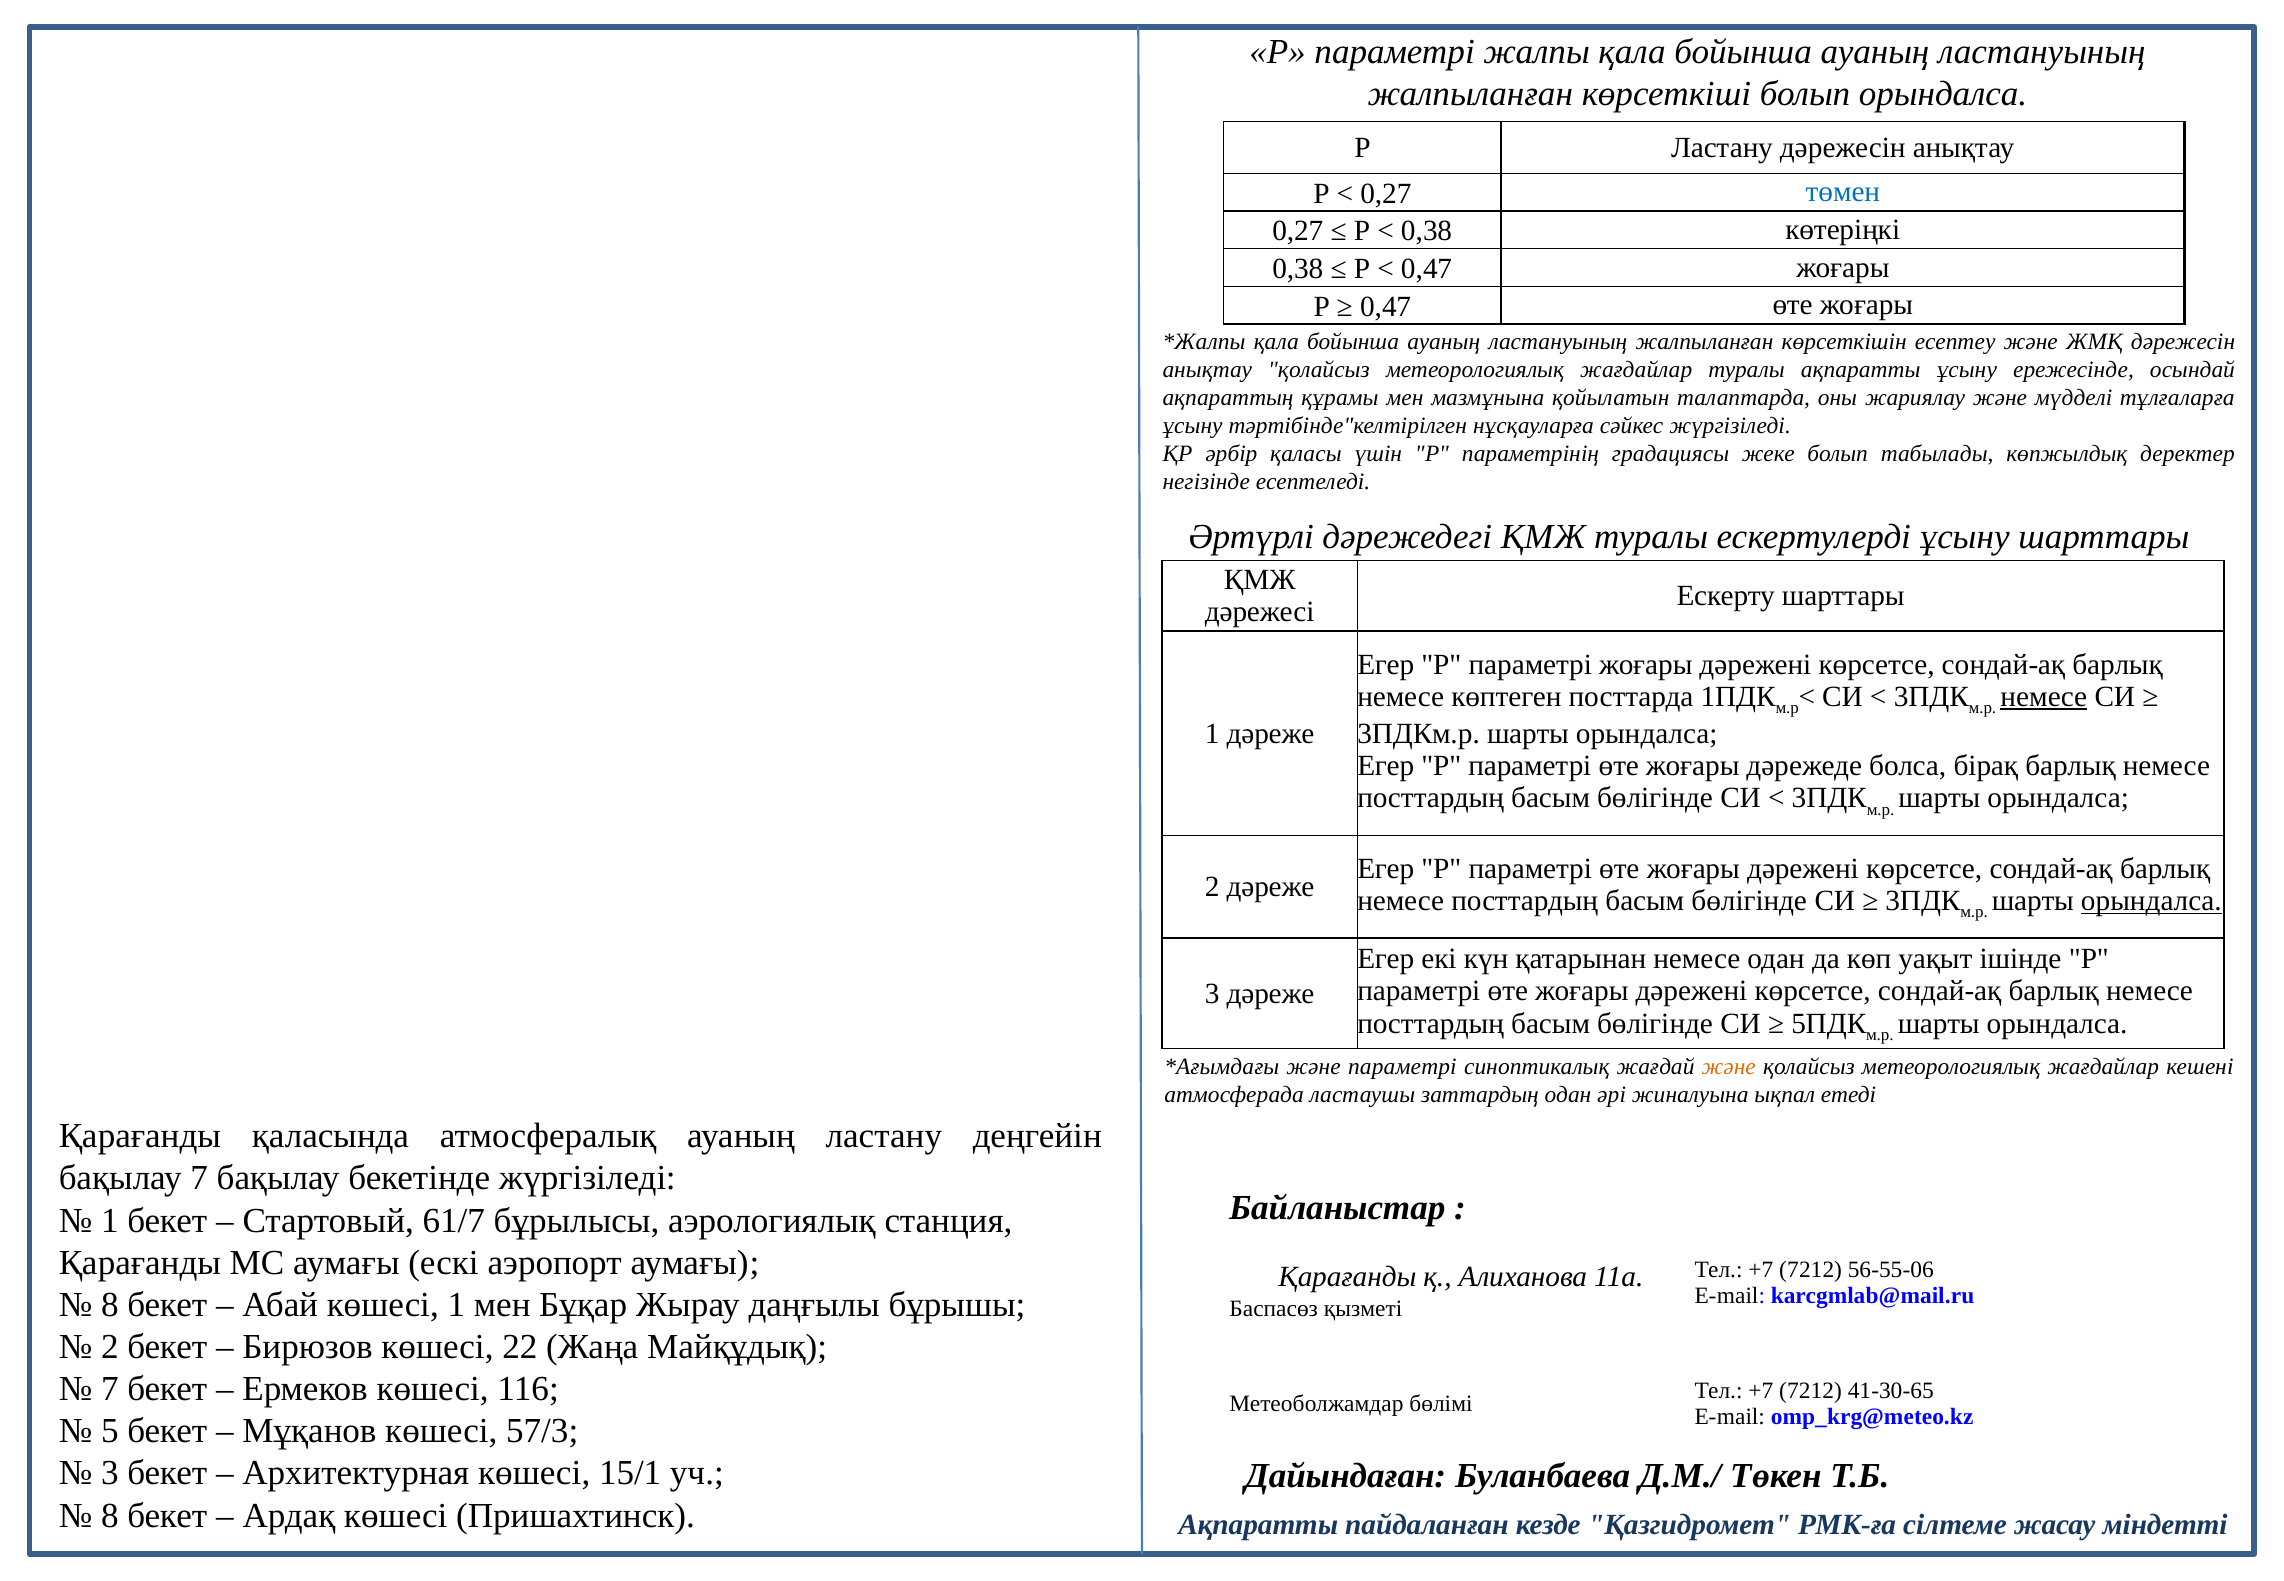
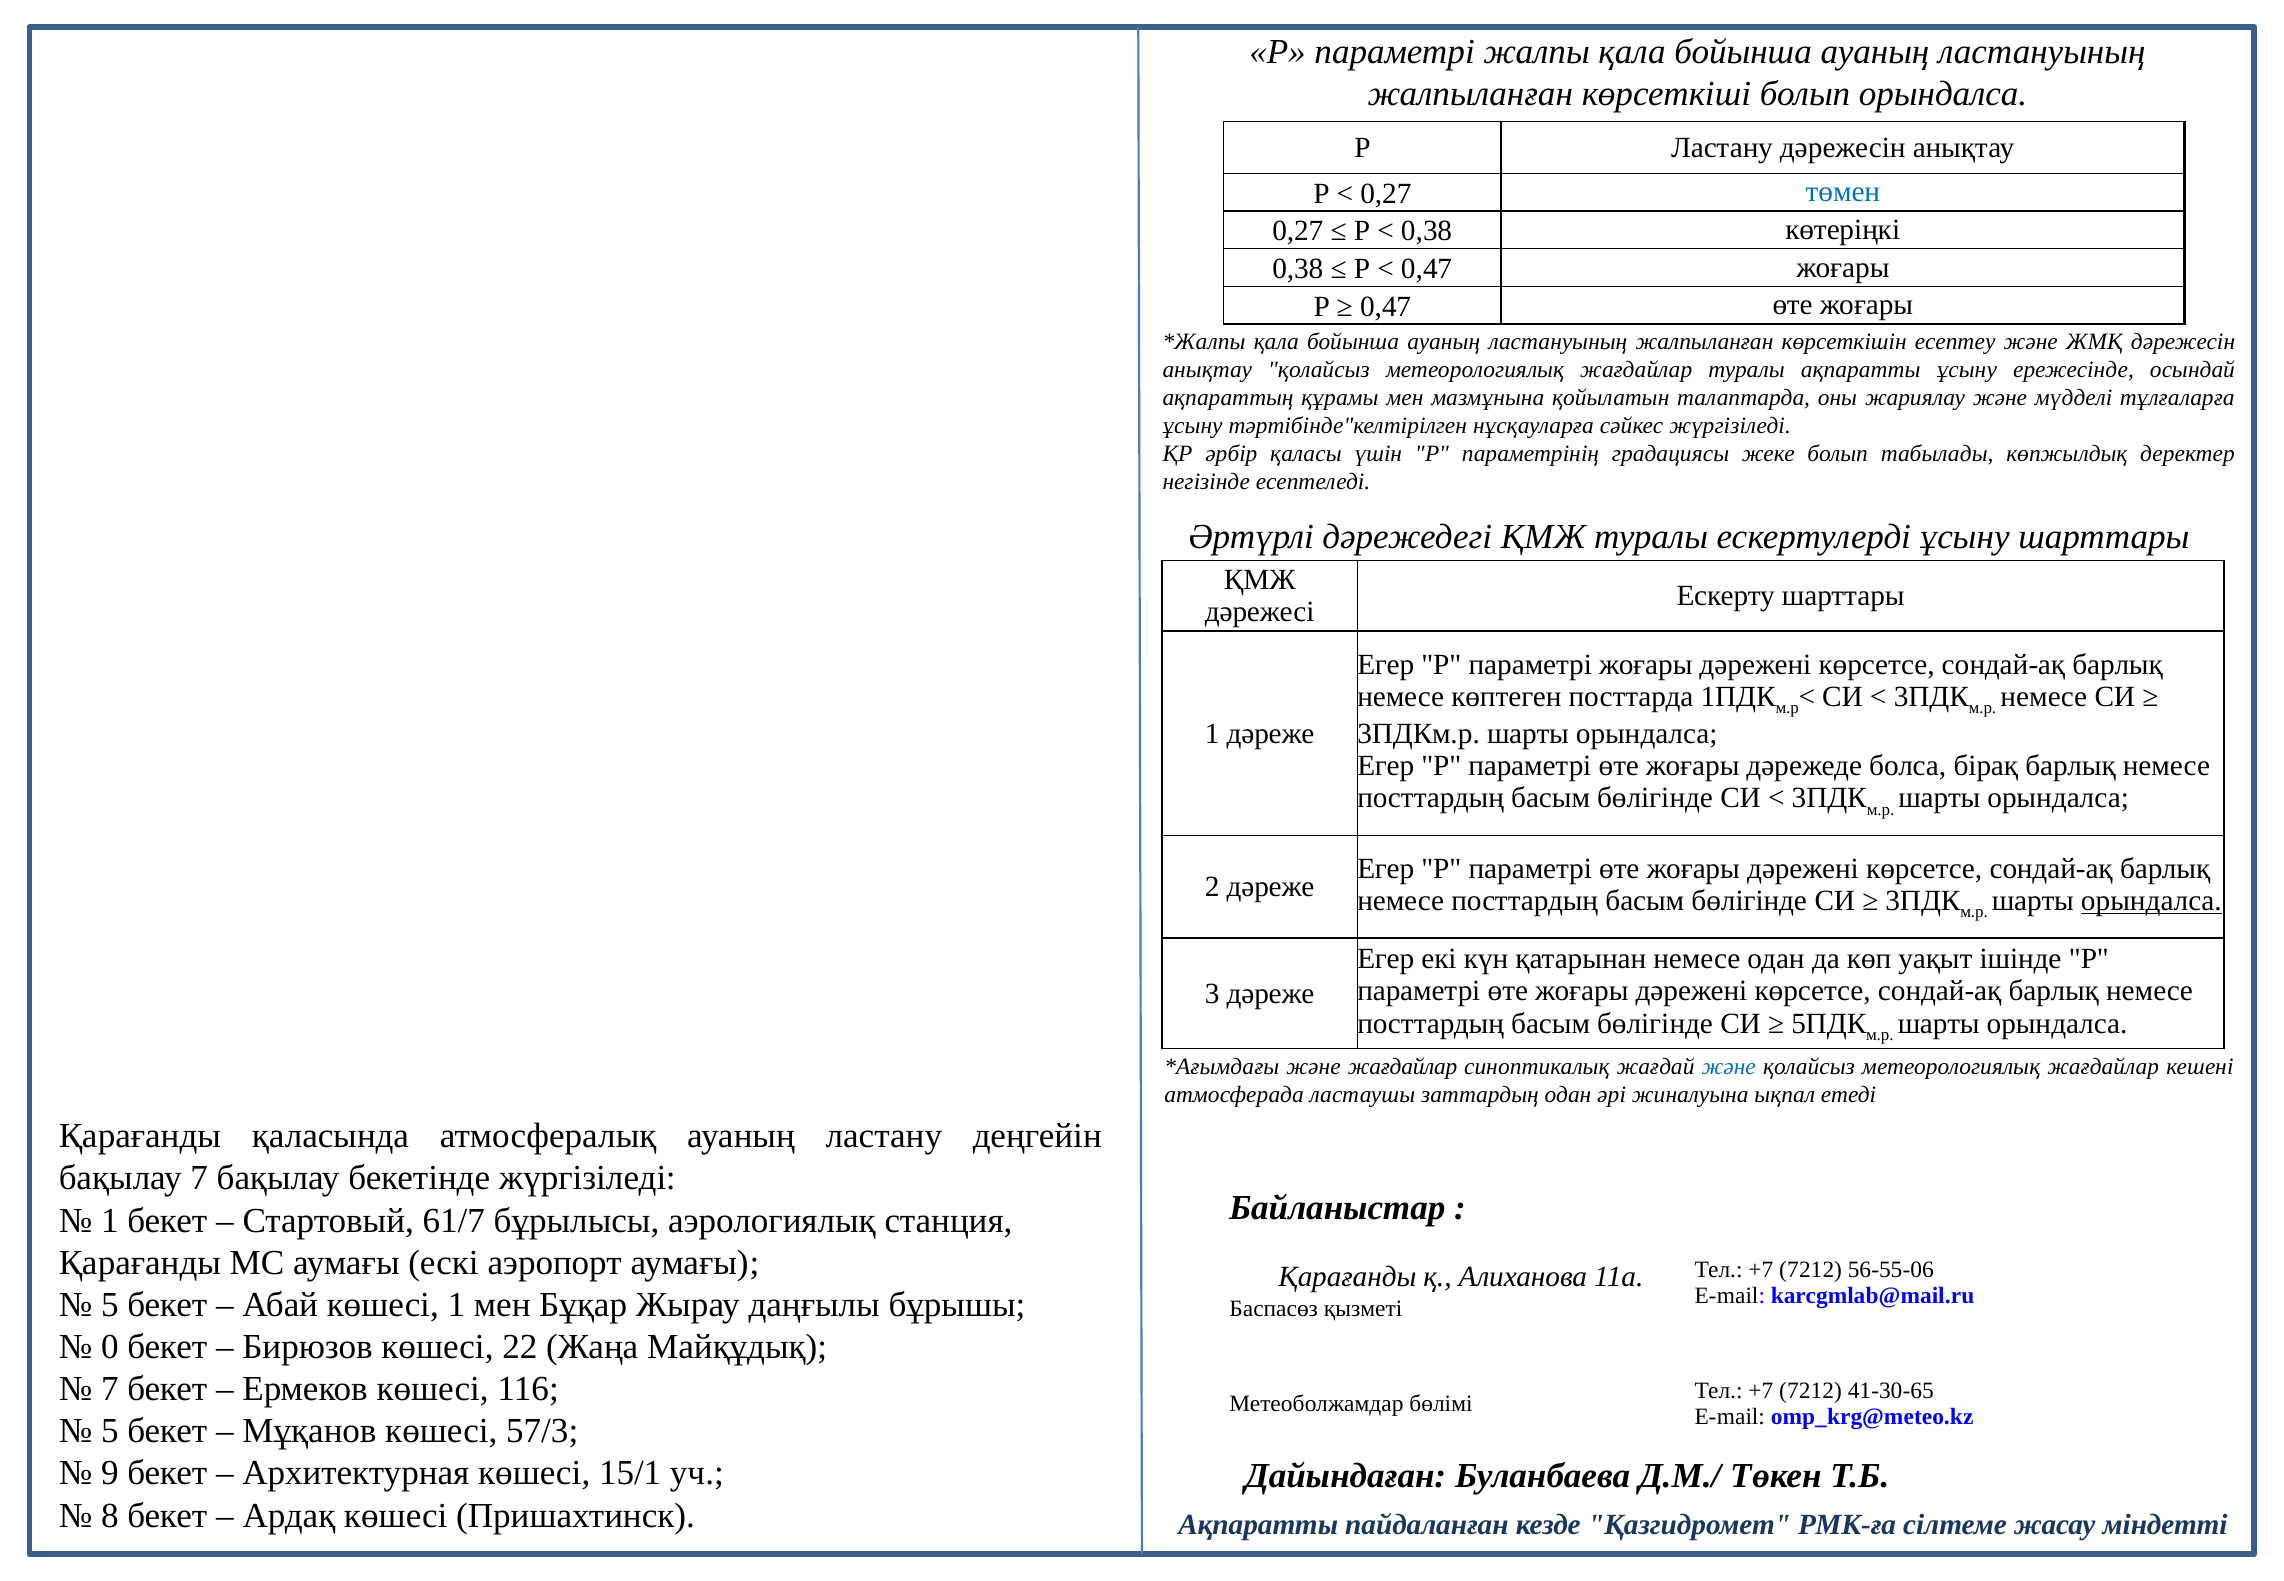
немесе underline: present -> none (2044, 697)
және параметрі: параметрі -> жағдайлар (1403, 1067)
және colour: orange -> blue (1729, 1067)
8: 8 -> 5 (110, 1305)
2: 2 -> 0 (110, 1347)
3: 3 -> 9 (110, 1474)
